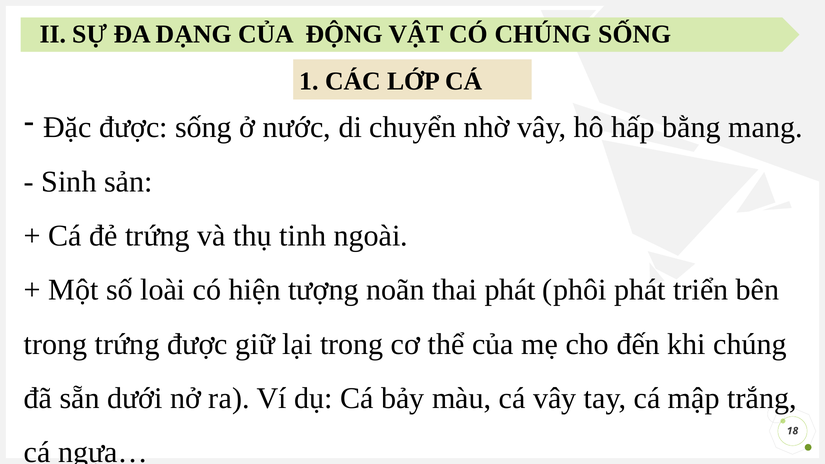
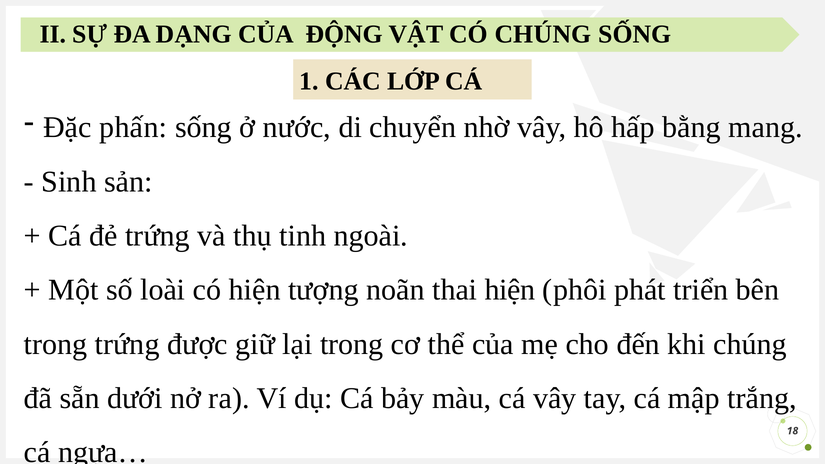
Đặc được: được -> phấn (133, 128)
thai phát: phát -> hiện (510, 290)
